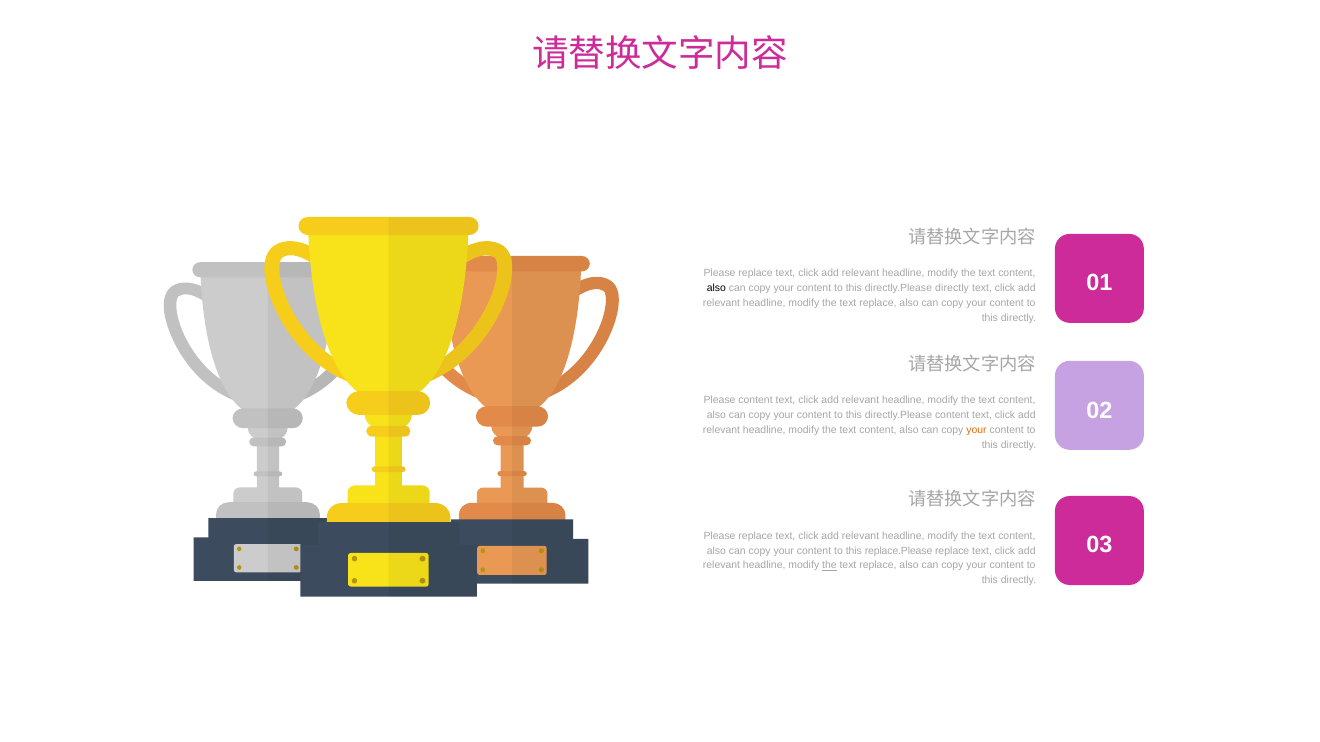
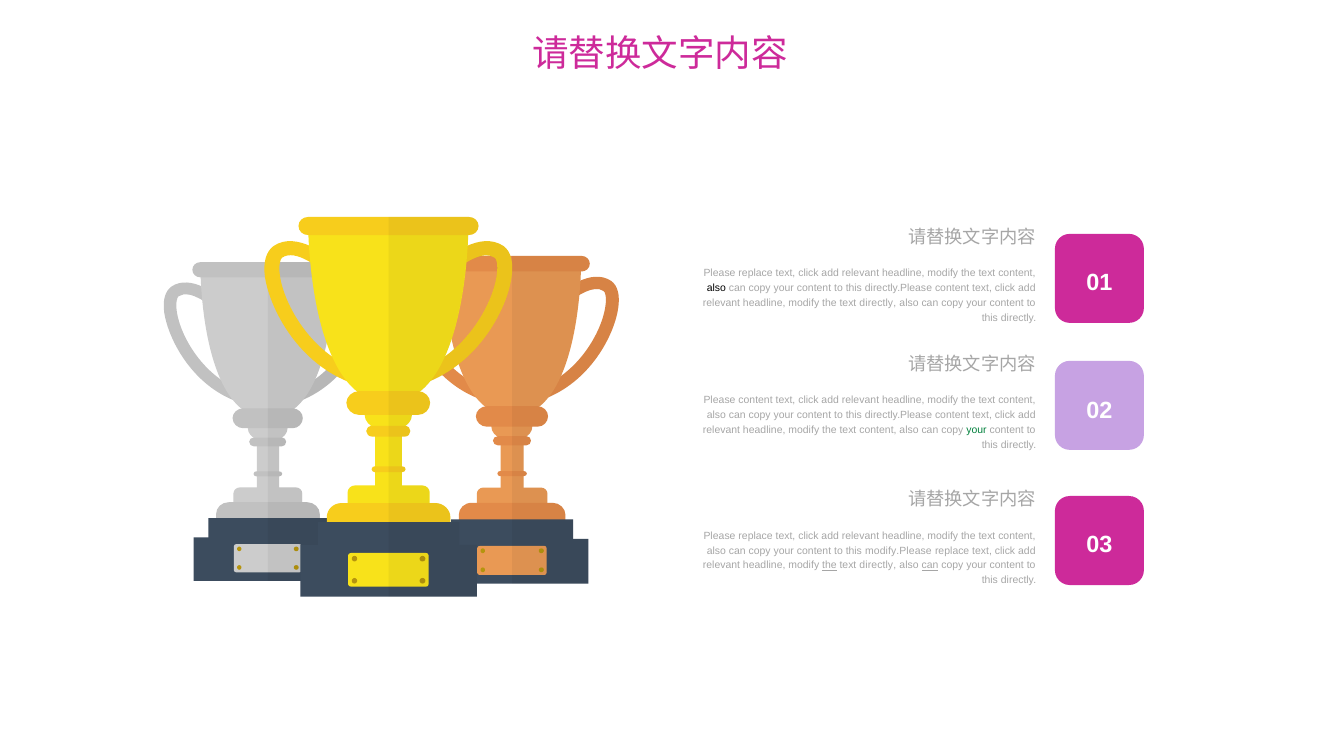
directly: directly -> content (952, 289)
replace: replace -> directly (878, 304)
your colour: orange -> green (977, 431)
replace.Please: replace.Please -> modify.Please (898, 551)
replace: replace -> directly (878, 566)
can underline: none -> present (930, 566)
